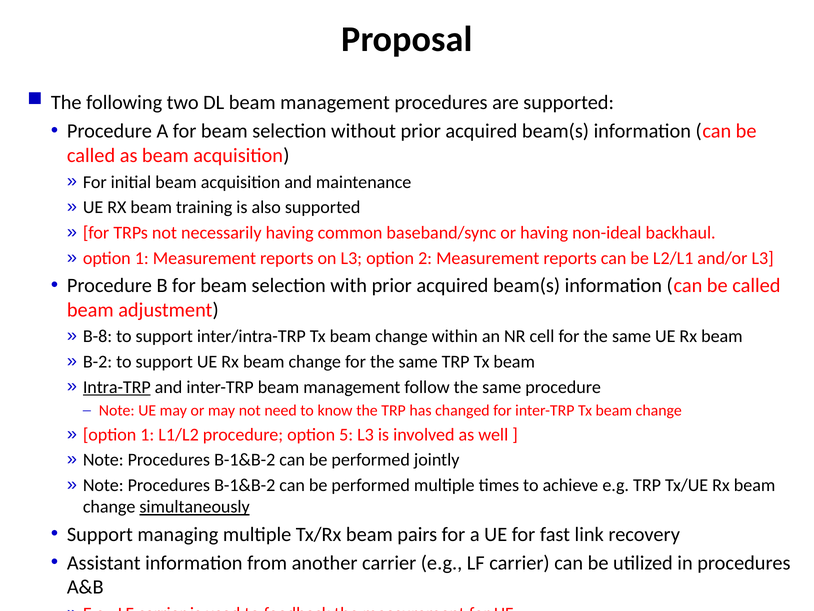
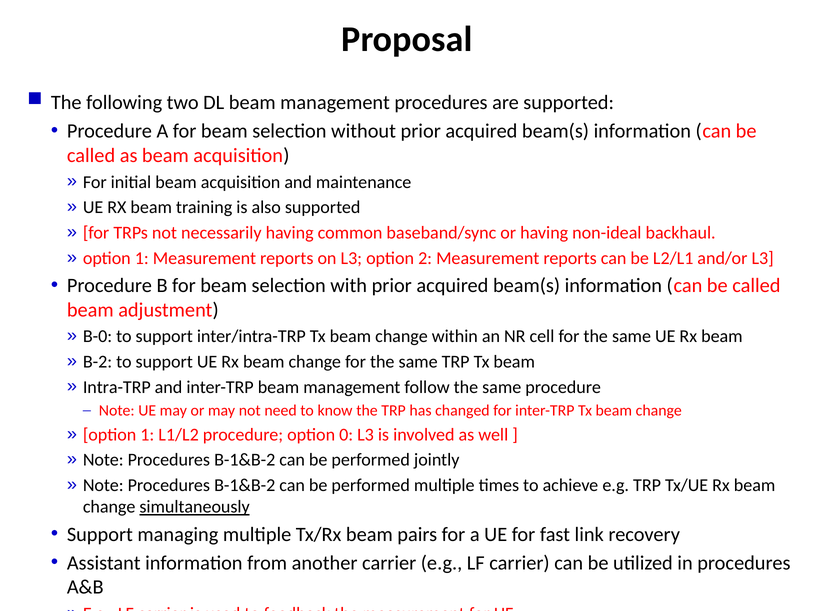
B-8: B-8 -> B-0 (98, 336)
Intra-TRP underline: present -> none (117, 387)
5: 5 -> 0 (346, 434)
